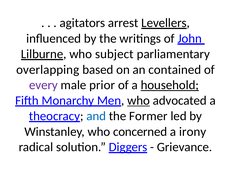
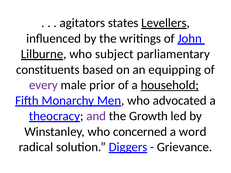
arrest: arrest -> states (123, 23)
overlapping: overlapping -> constituents (48, 70)
contained: contained -> equipping (175, 70)
who underline: present -> none (139, 101)
and colour: blue -> purple (96, 116)
Former: Former -> Growth (148, 116)
irony: irony -> word (193, 132)
